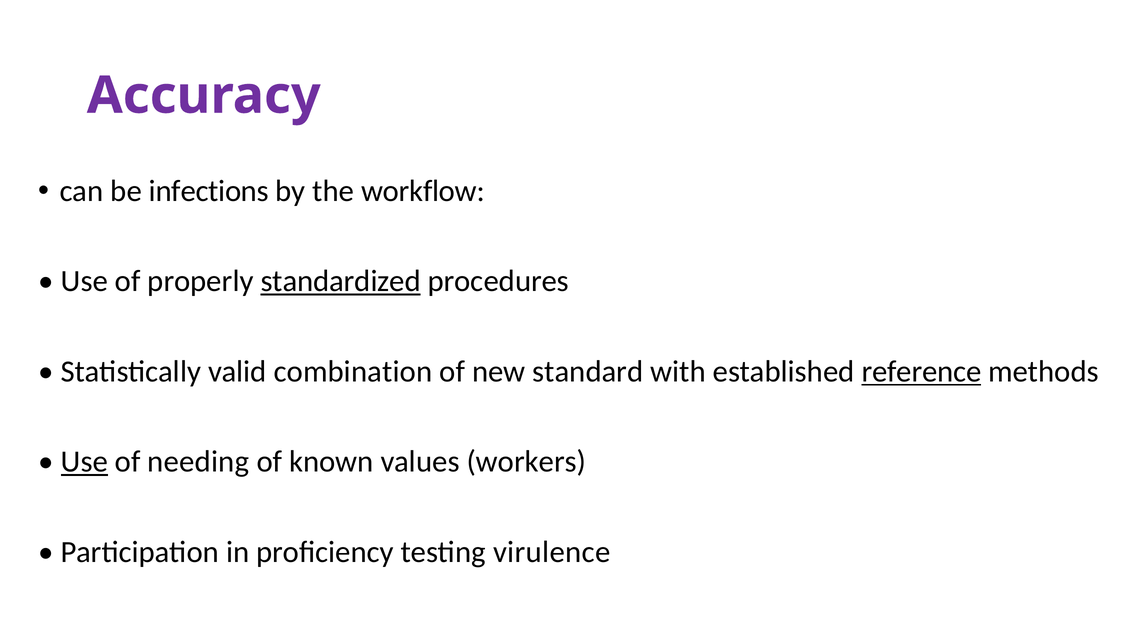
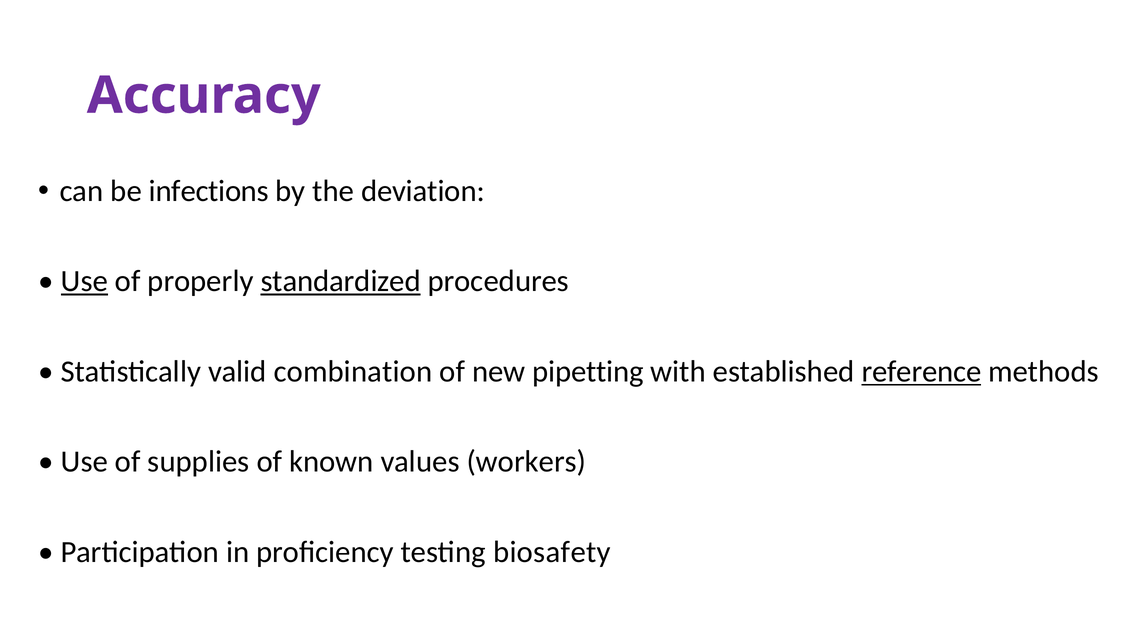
workflow: workflow -> deviation (423, 191)
Use underline: none -> present (84, 281)
standard: standard -> pipetting (588, 372)
Use underline: present -> none (84, 462)
needing: needing -> supplies (199, 462)
virulence: virulence -> biosafety (552, 552)
